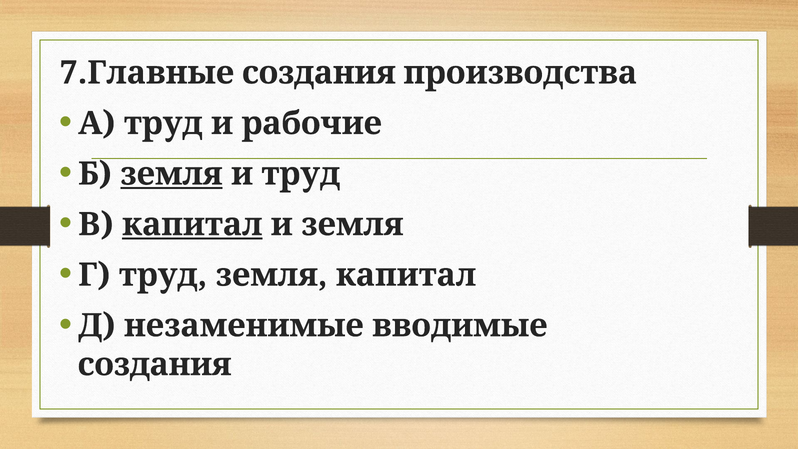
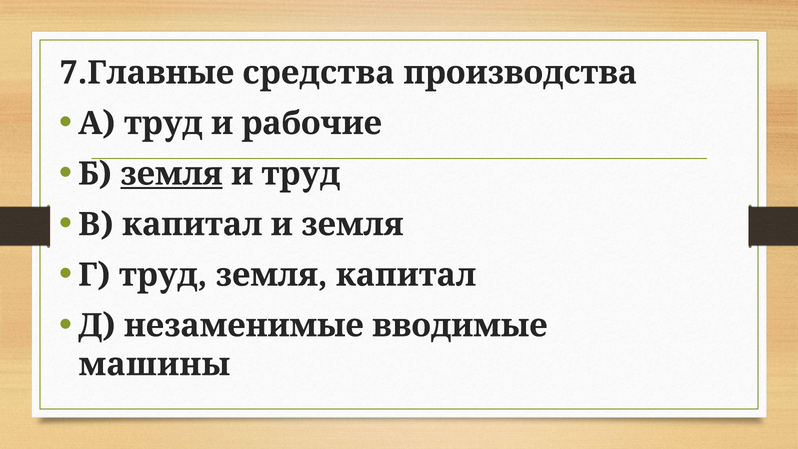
7.Главные создания: создания -> средства (319, 73)
капитал underline: present -> none (192, 224)
создания: создания -> машины (154, 364)
